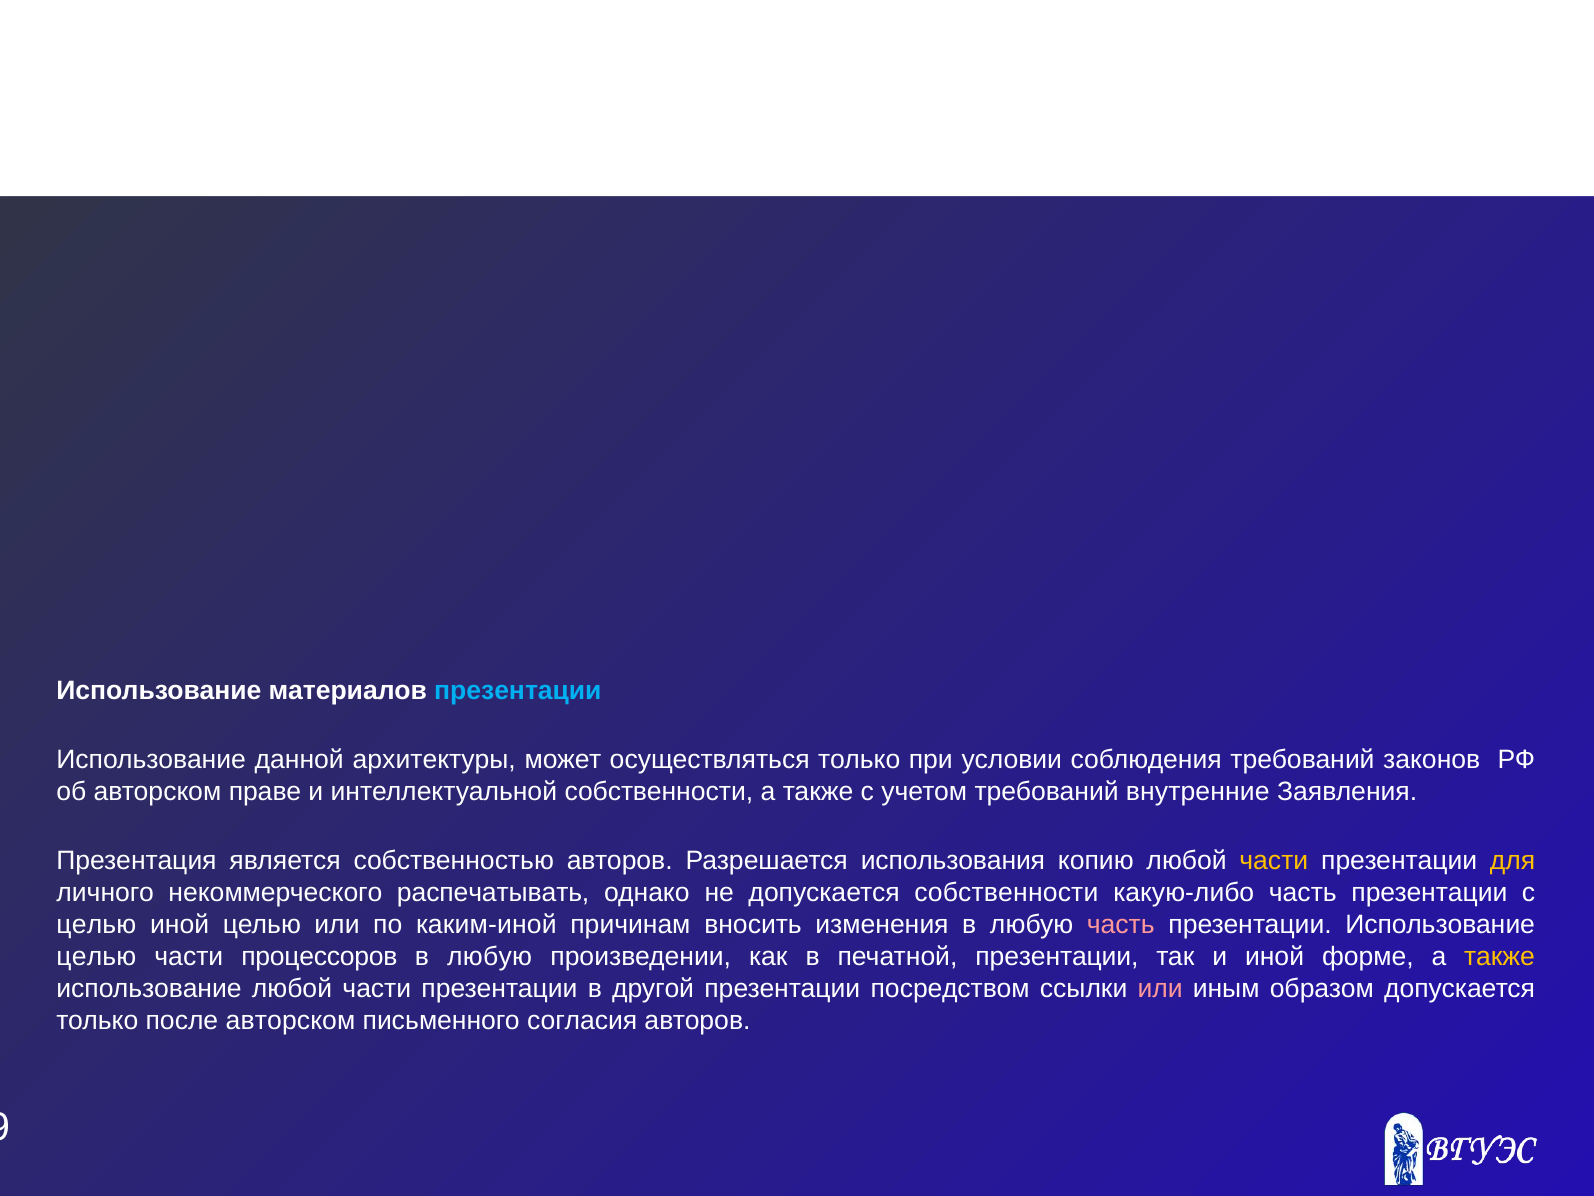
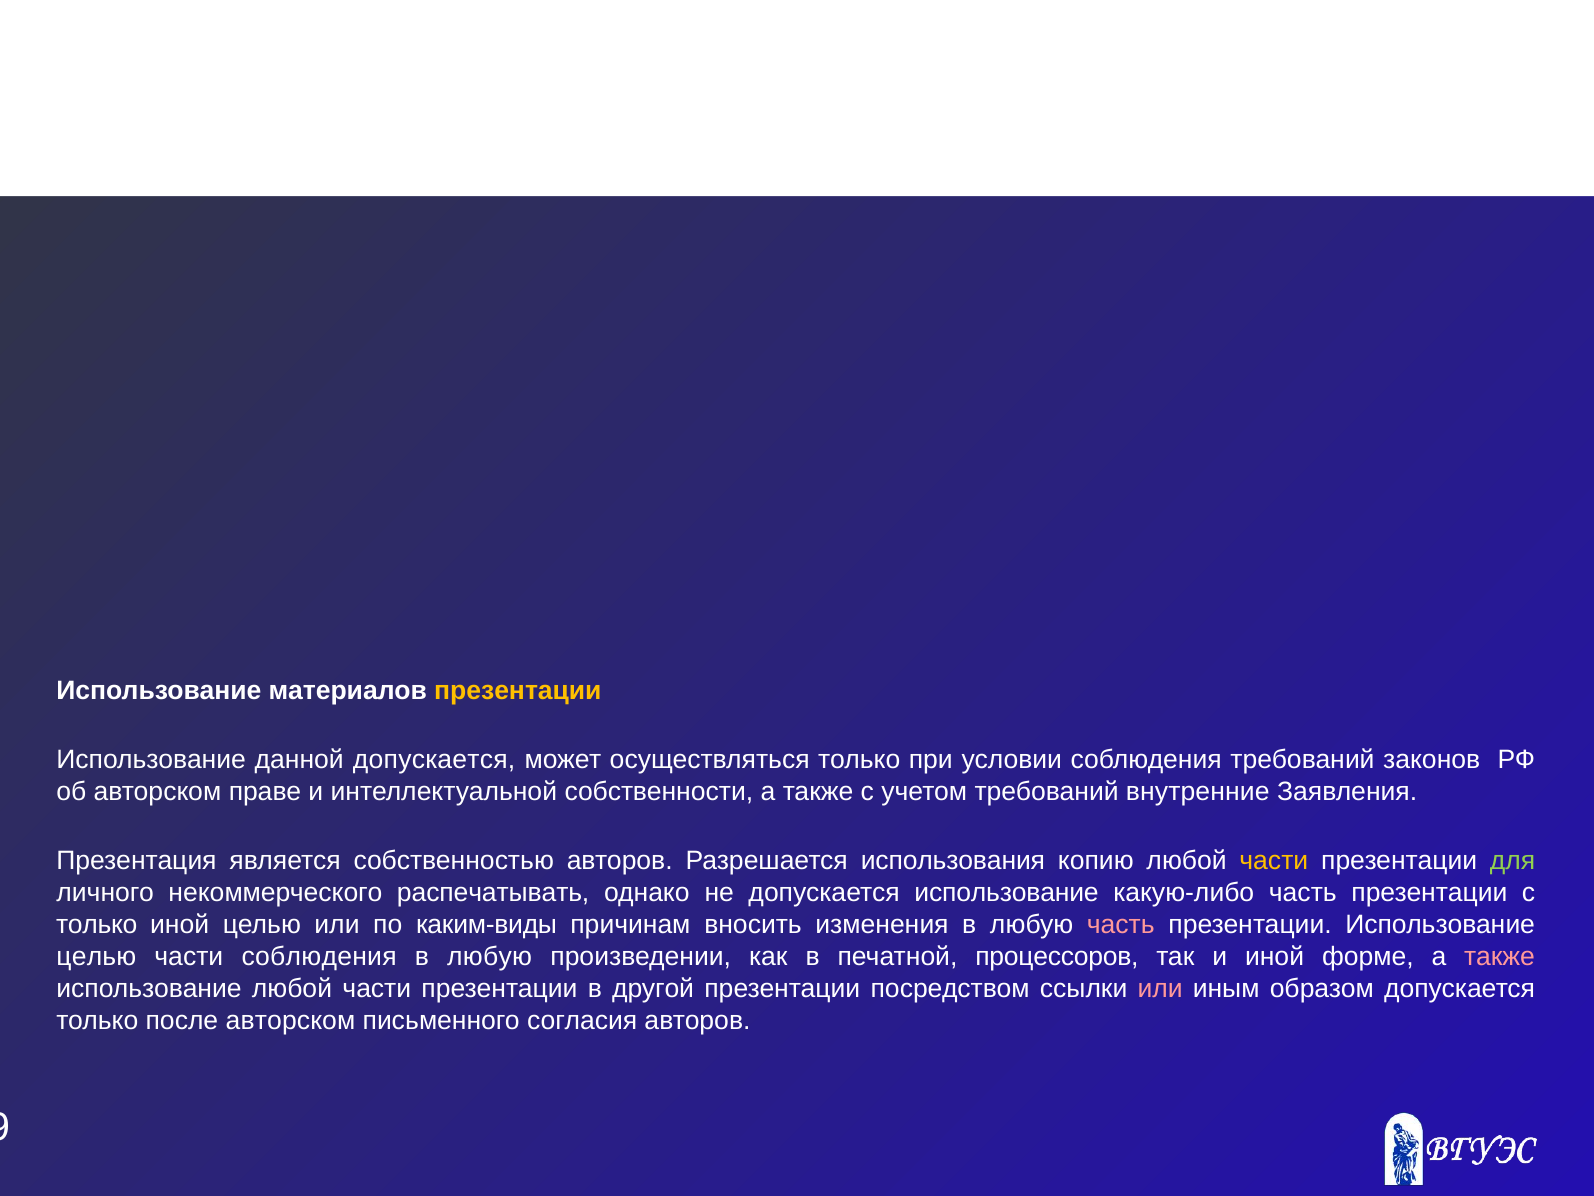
презентации colour: light blue -> yellow (518, 691)
данной архитектуры: архитектуры -> допускается (434, 760)
для colour: yellow -> light green (1513, 861)
допускается собственности: собственности -> использование (1007, 893)
целью: целью -> только (97, 924)
каким-иной: каким-иной -> каким-виды (487, 924)
части процессоров: процессоров -> соблюдения (319, 956)
печатной презентации: презентации -> процессоров (1057, 956)
также colour: yellow -> pink (1500, 956)
